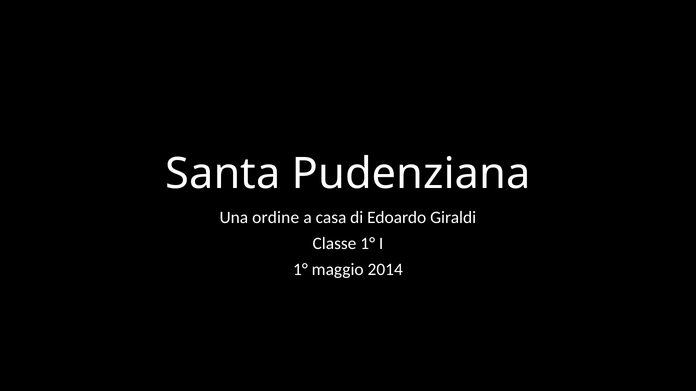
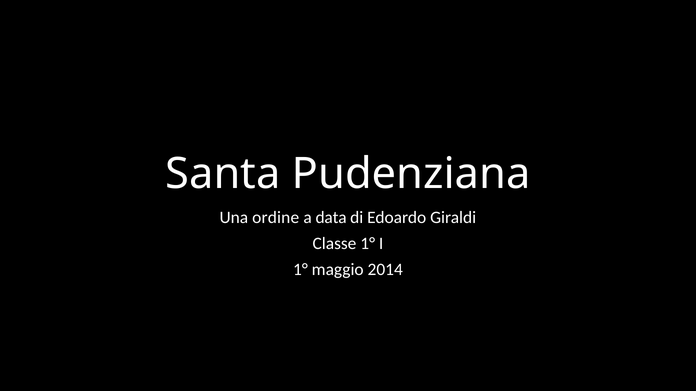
casa: casa -> data (331, 218)
